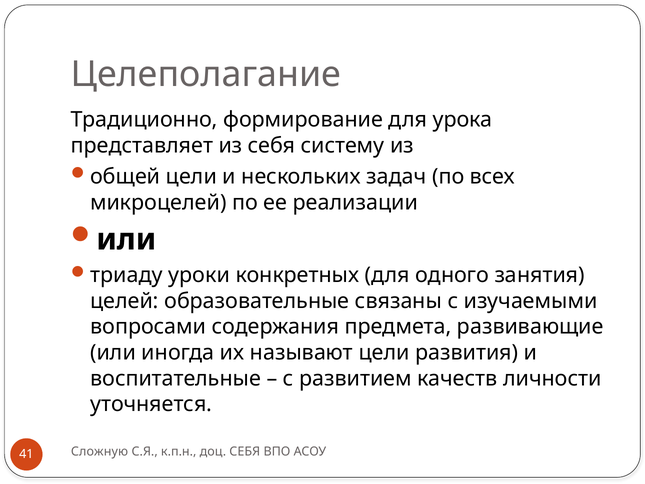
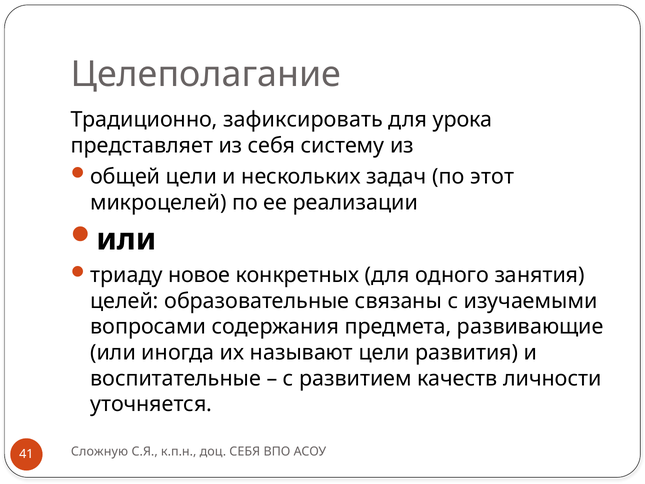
формирование: формирование -> зафиксировать (303, 120)
всех: всех -> этот (492, 177)
уроки: уроки -> новое (199, 275)
